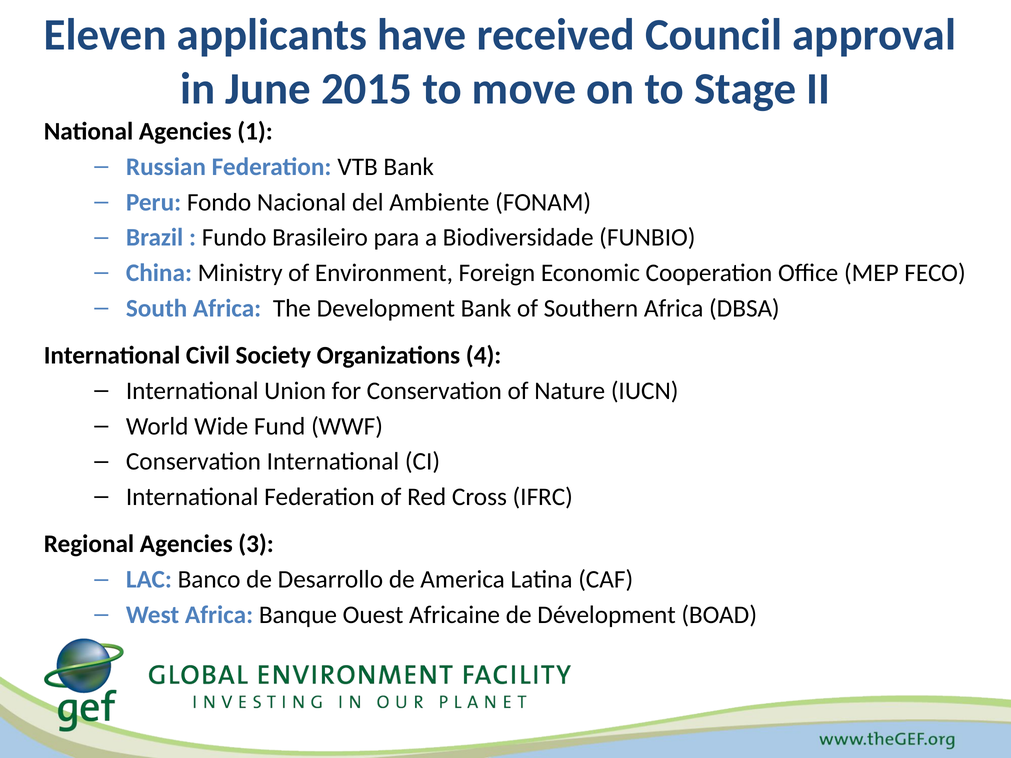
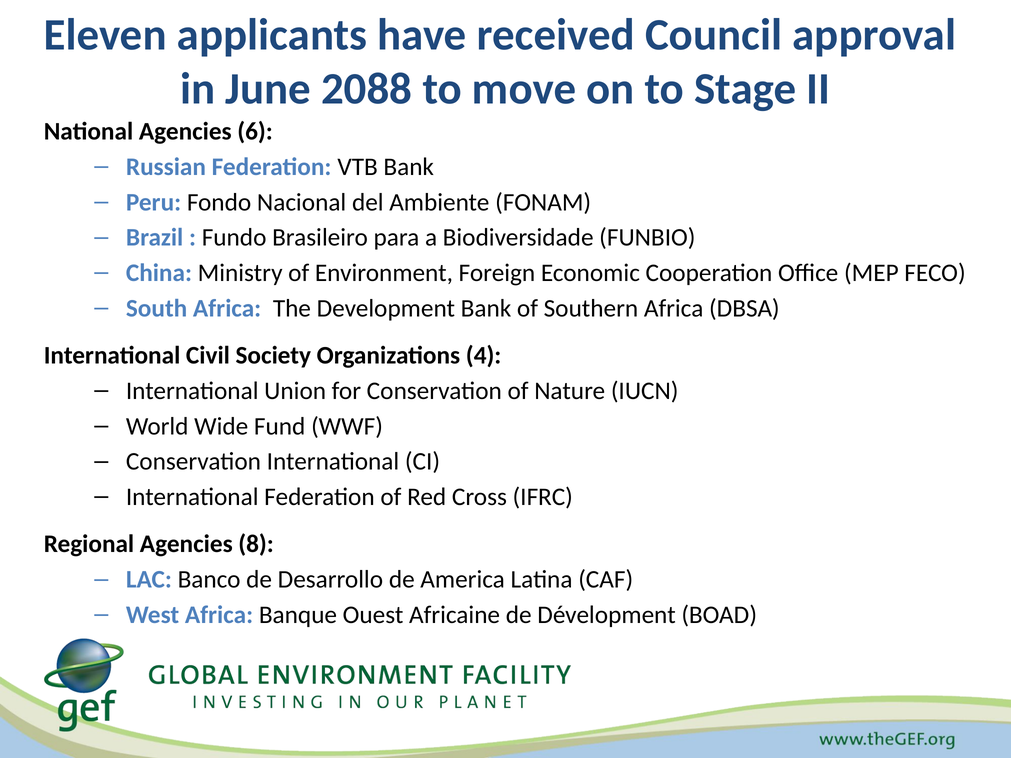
2015: 2015 -> 2088 (367, 89)
1: 1 -> 6 (255, 132)
3: 3 -> 8 (256, 544)
